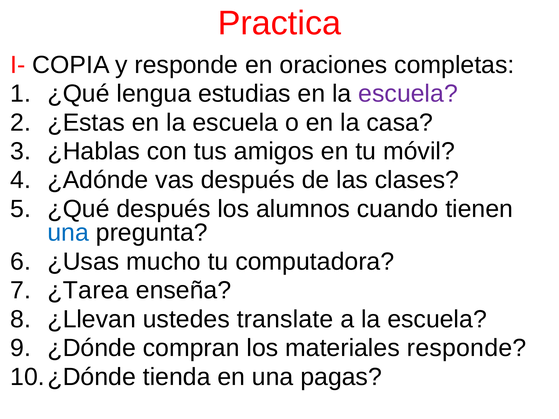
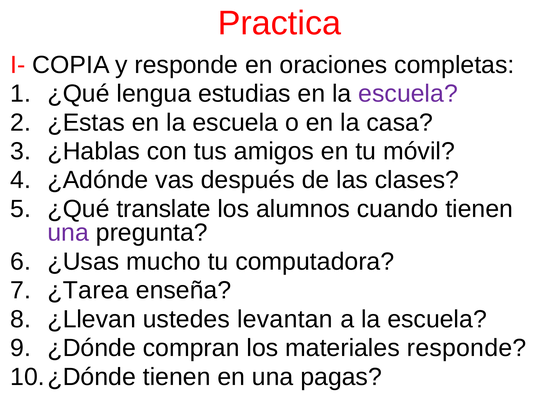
¿Qué después: después -> translate (164, 209)
una colour: blue -> purple (68, 233)
translate: translate -> levantan (285, 319)
tienda: tienda -> tienen (177, 377)
